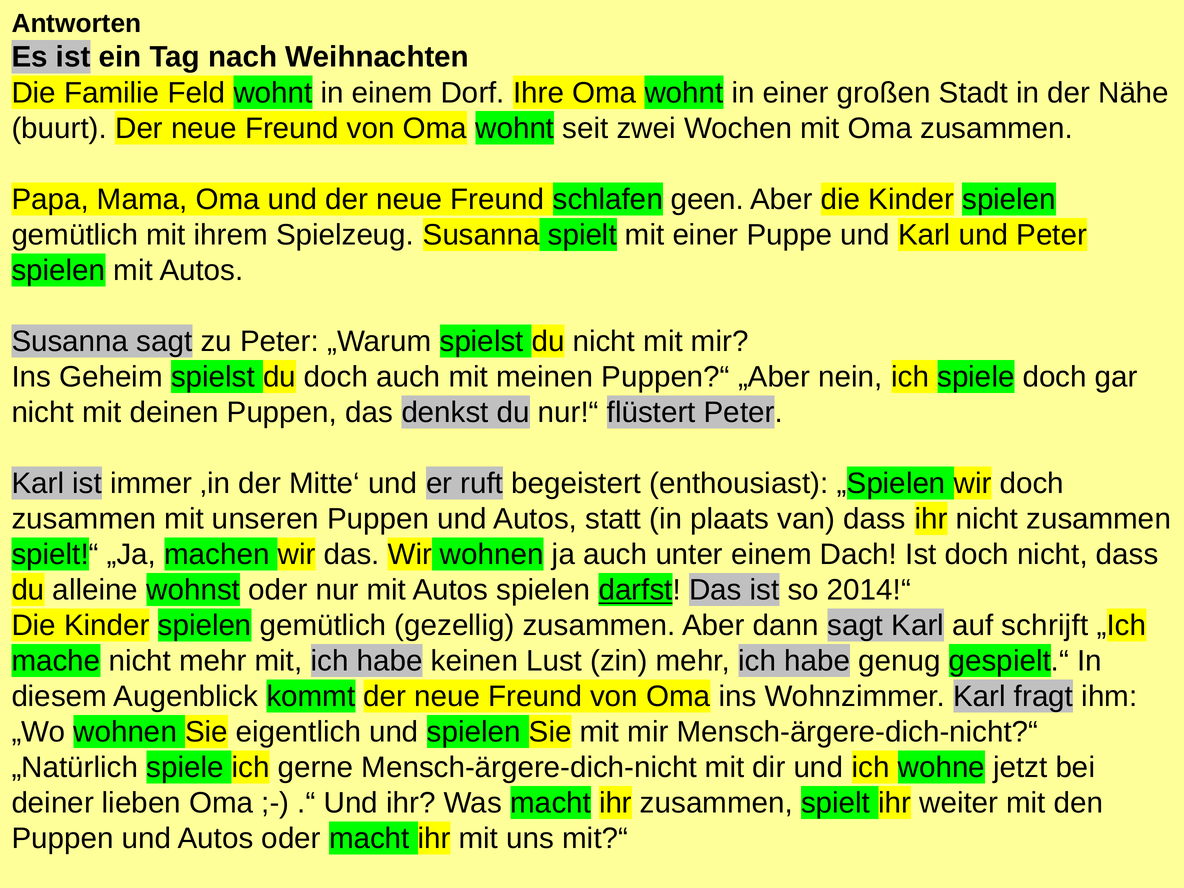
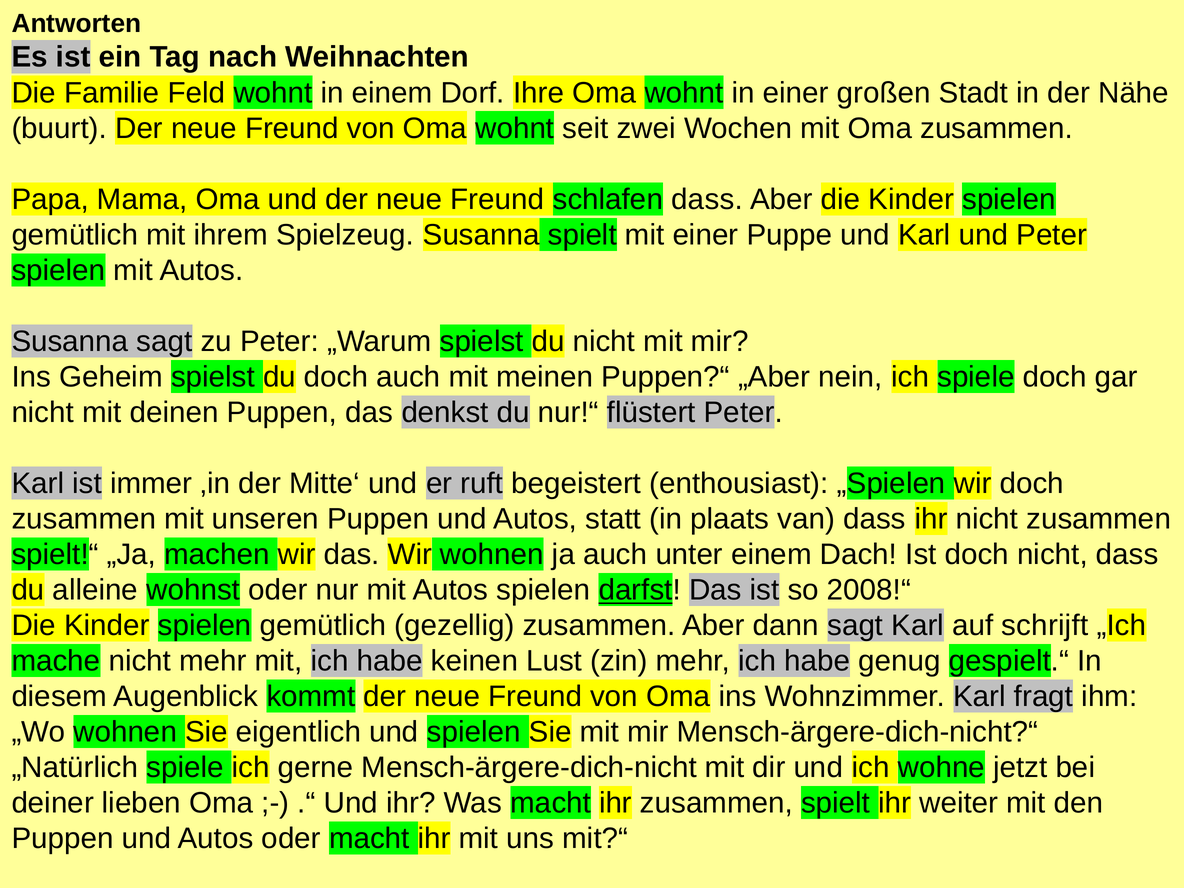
schlafen geen: geen -> dass (707, 199)
2014!“: 2014!“ -> 2008!“ (869, 590)
